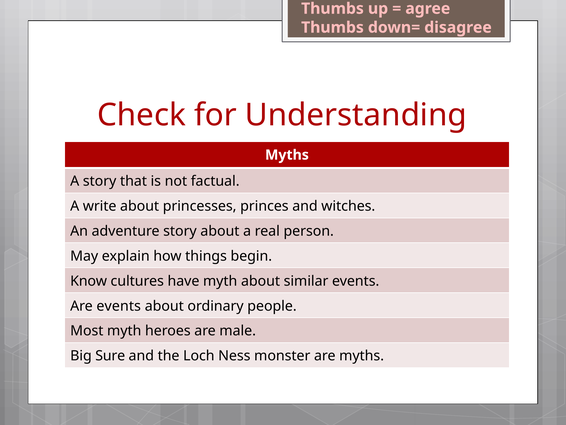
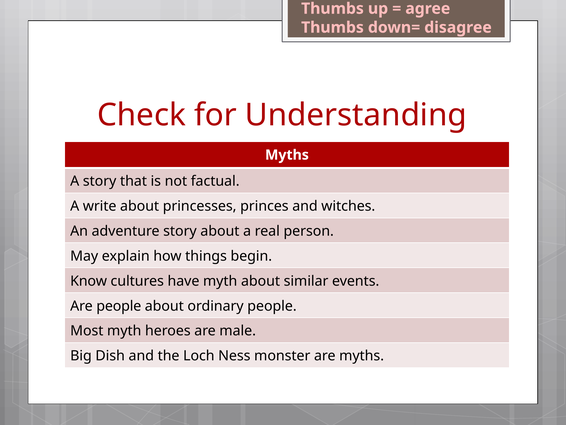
Are events: events -> people (119, 306)
Sure: Sure -> Dish (110, 356)
